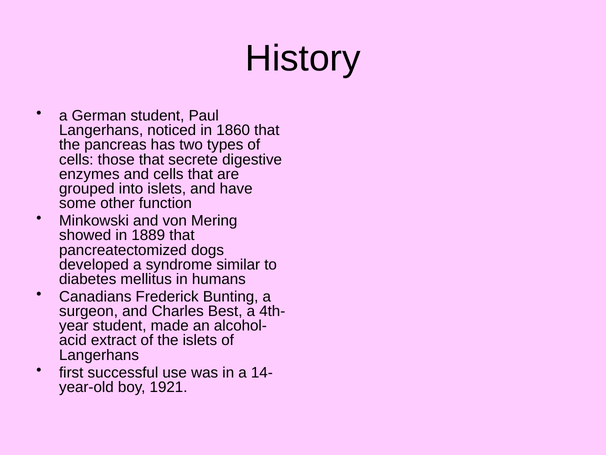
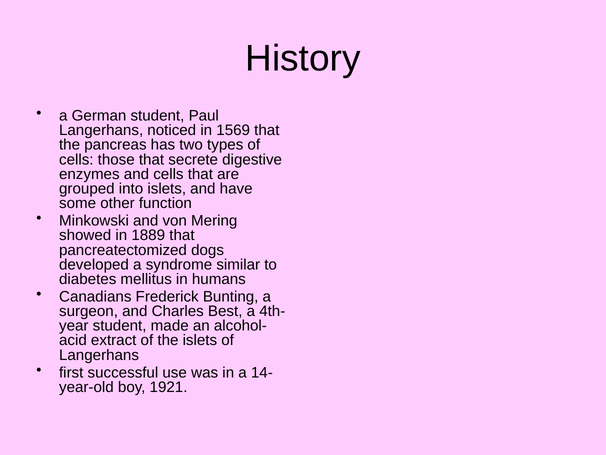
1860: 1860 -> 1569 (233, 130)
